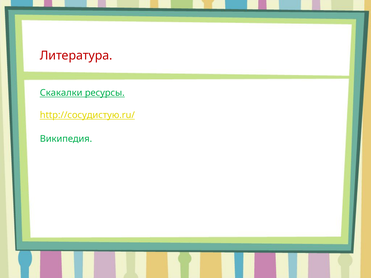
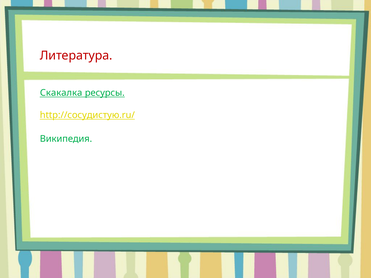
Скакалки: Скакалки -> Скакалка (61, 93)
